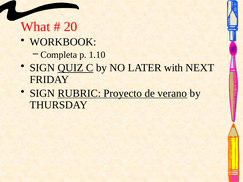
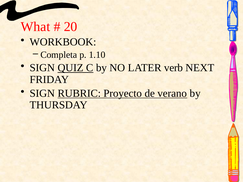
with: with -> verb (174, 68)
